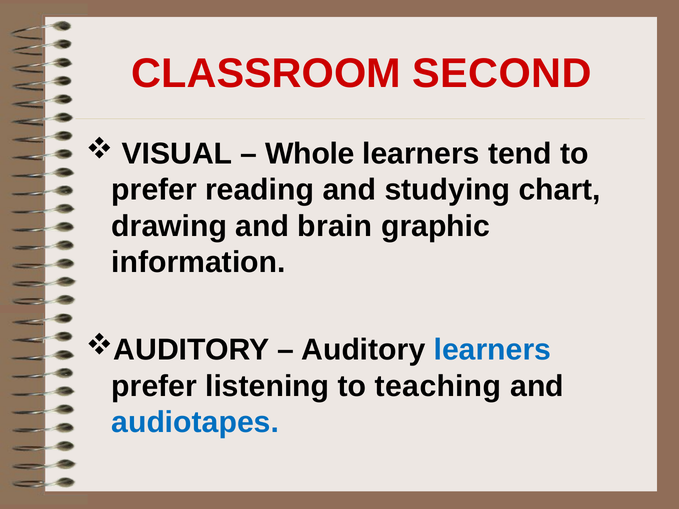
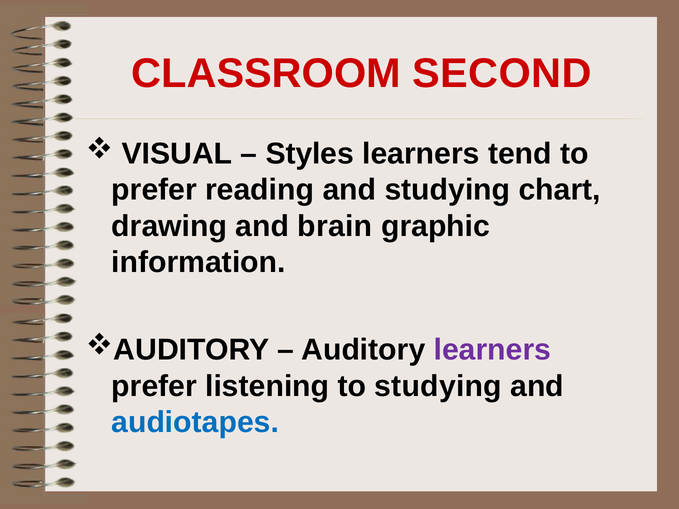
Whole: Whole -> Styles (310, 154)
learners colour: blue -> purple (492, 350)
to teaching: teaching -> studying (438, 386)
